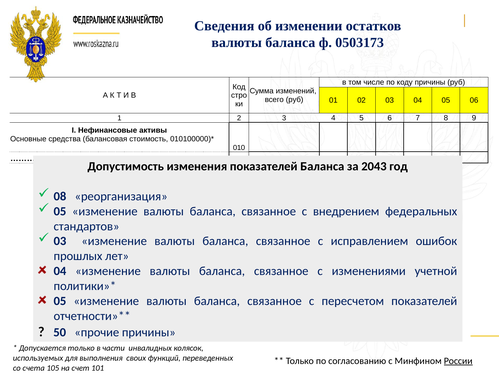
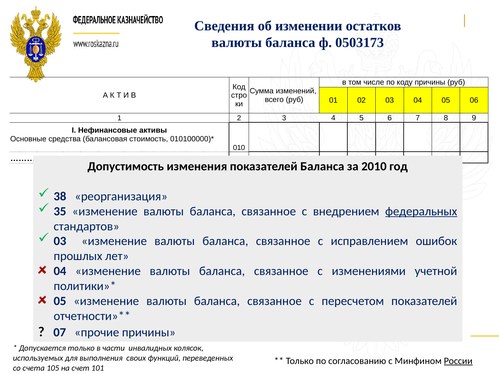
2043: 2043 -> 2010 (374, 167)
08: 08 -> 38 (60, 196)
05: 05 -> 35 (60, 211)
федеральных underline: none -> present (421, 211)
50: 50 -> 07 (60, 333)
